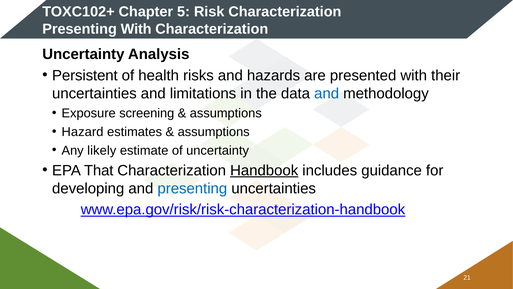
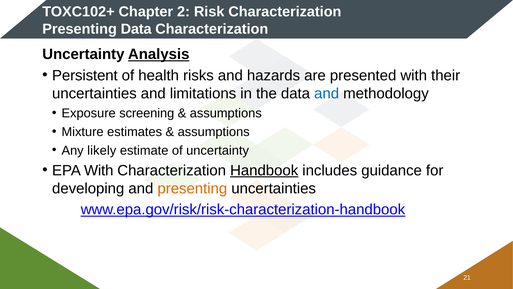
5: 5 -> 2 (184, 12)
Presenting With: With -> Data (136, 29)
Analysis underline: none -> present (159, 54)
Hazard: Hazard -> Mixture (83, 132)
EPA That: That -> With (99, 170)
presenting colour: blue -> orange (192, 188)
